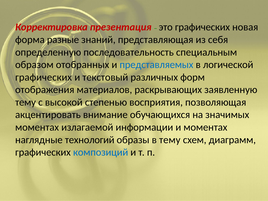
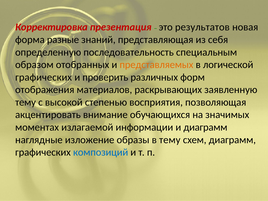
это графических: графических -> результатов (202, 27)
представляемых colour: blue -> orange (156, 65)
текстовый: текстовый -> проверить (105, 77)
и моментах: моментах -> диаграмм (205, 127)
технологий: технологий -> изложение (90, 140)
